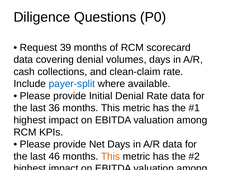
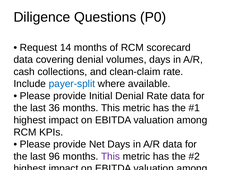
39: 39 -> 14 (66, 47)
46: 46 -> 96 (54, 156)
This colour: orange -> purple (110, 156)
